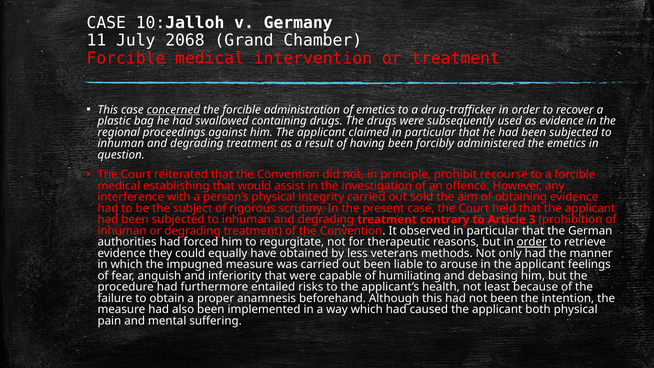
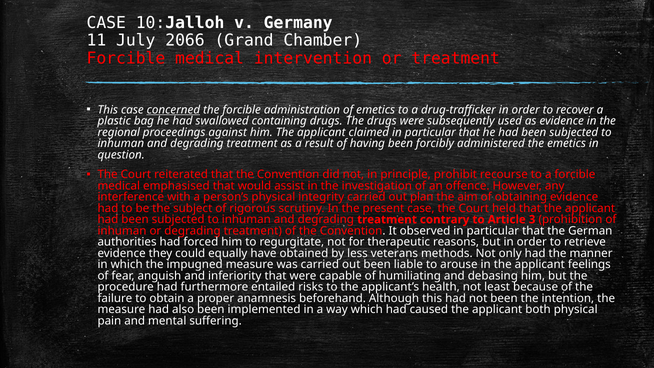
2068: 2068 -> 2066 (185, 40)
establishing: establishing -> emphasised (176, 186)
sold: sold -> plan (422, 197)
order underline: present -> none (532, 242)
